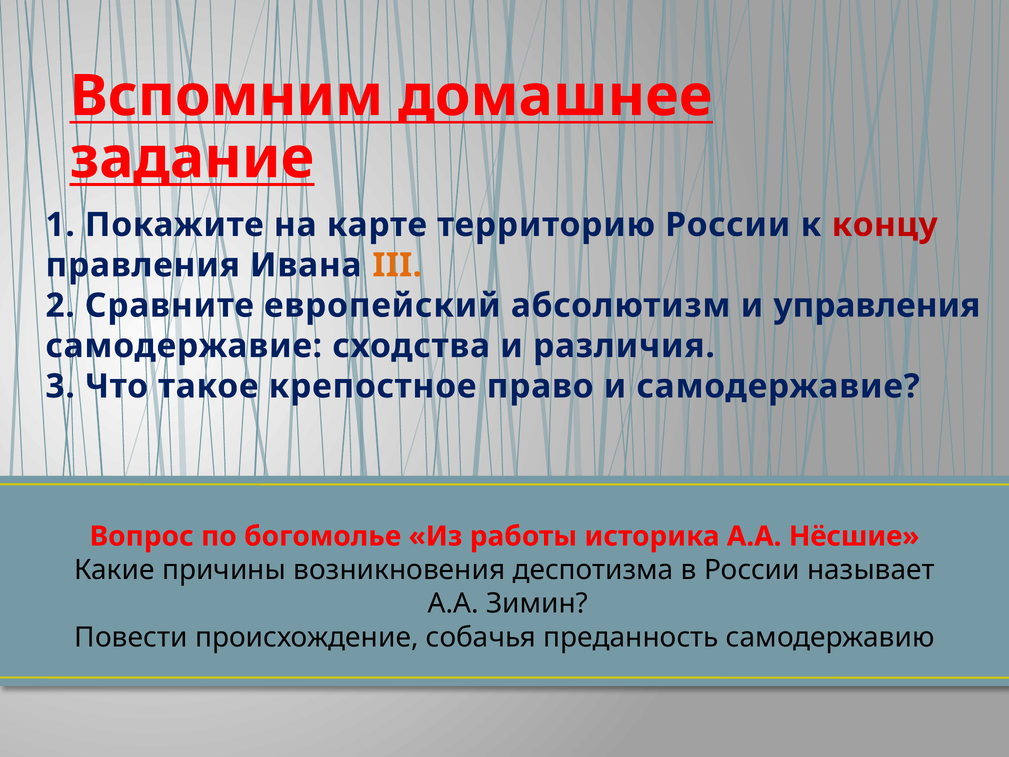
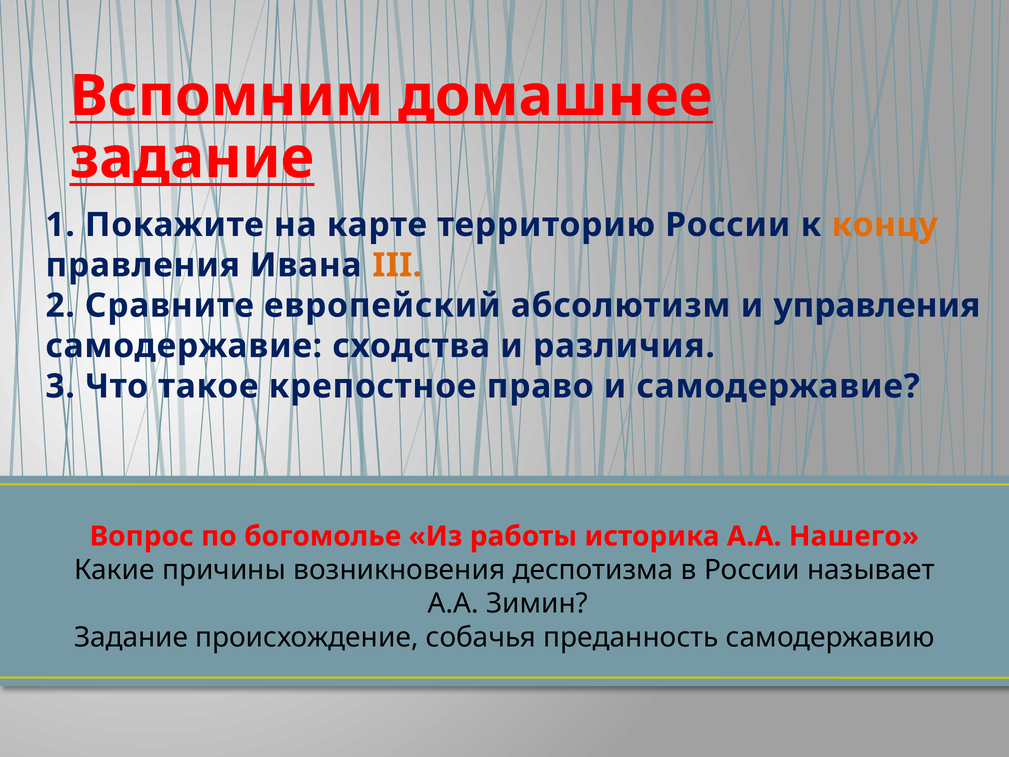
концу colour: red -> orange (885, 225)
Нёсшие: Нёсшие -> Нашего (854, 536)
Повести: Повести -> Задание (131, 637)
